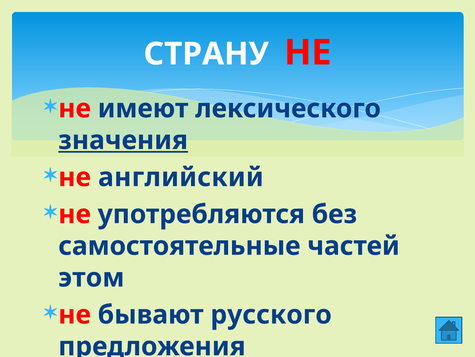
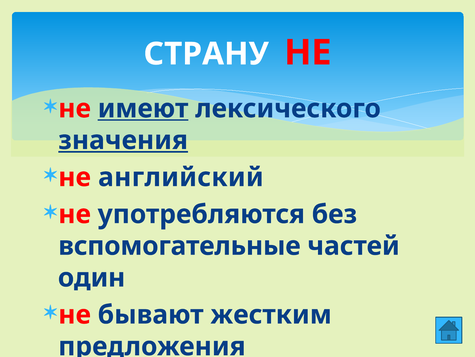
имеют underline: none -> present (143, 108)
самостоятельные: самостоятельные -> вспомогательные (179, 246)
этом: этом -> один (92, 277)
русского: русского -> жестким (271, 314)
